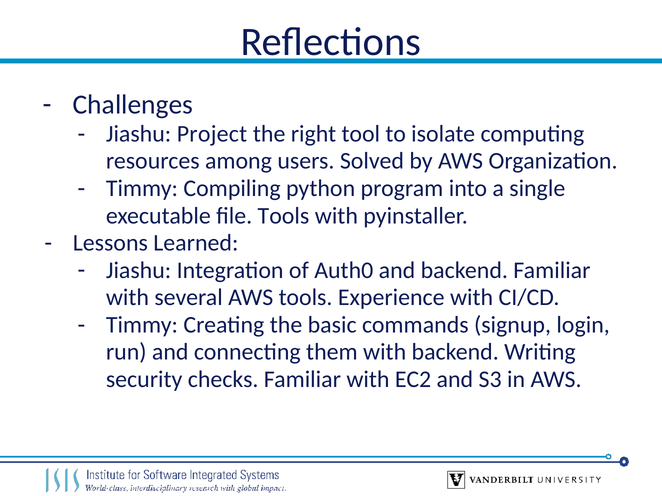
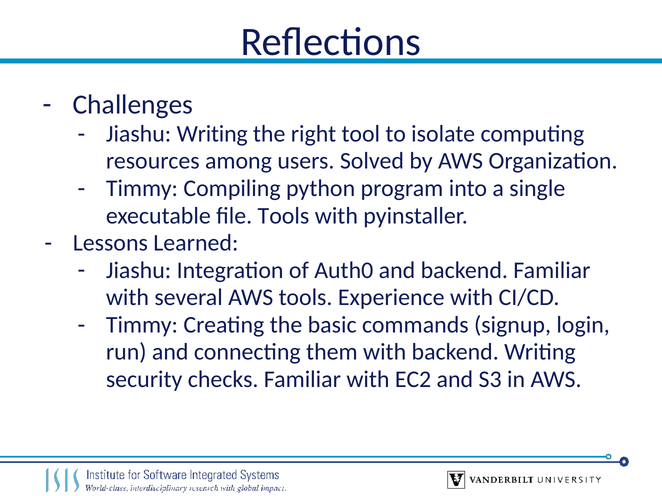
Jiashu Project: Project -> Writing (212, 134)
